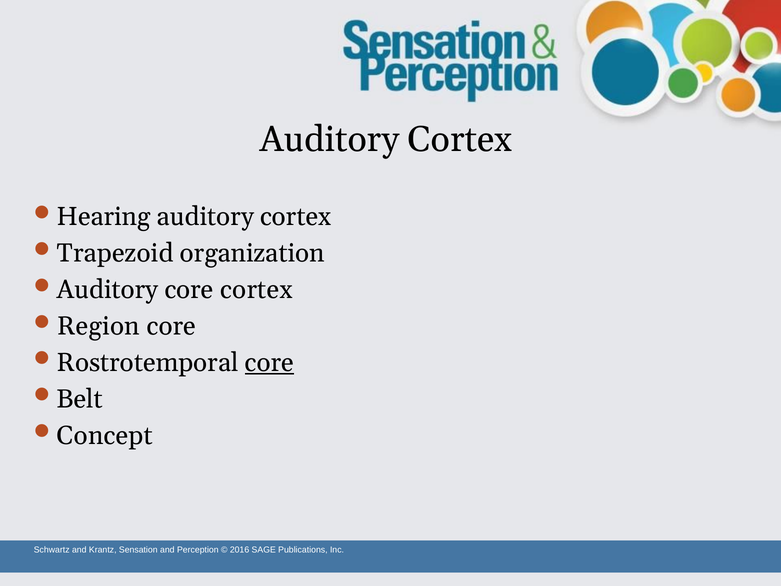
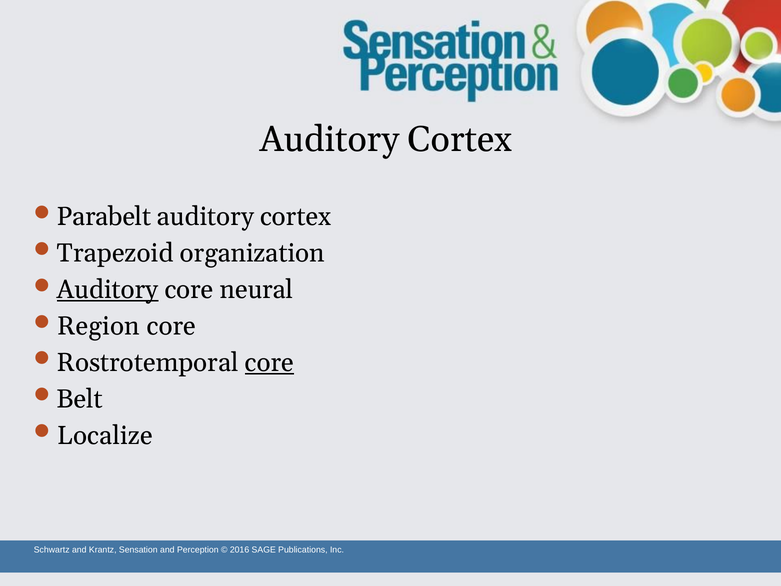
Hearing: Hearing -> Parabelt (104, 217)
Auditory underline: none -> present (108, 289)
core cortex: cortex -> neural (257, 289)
Concept: Concept -> Localize (105, 435)
